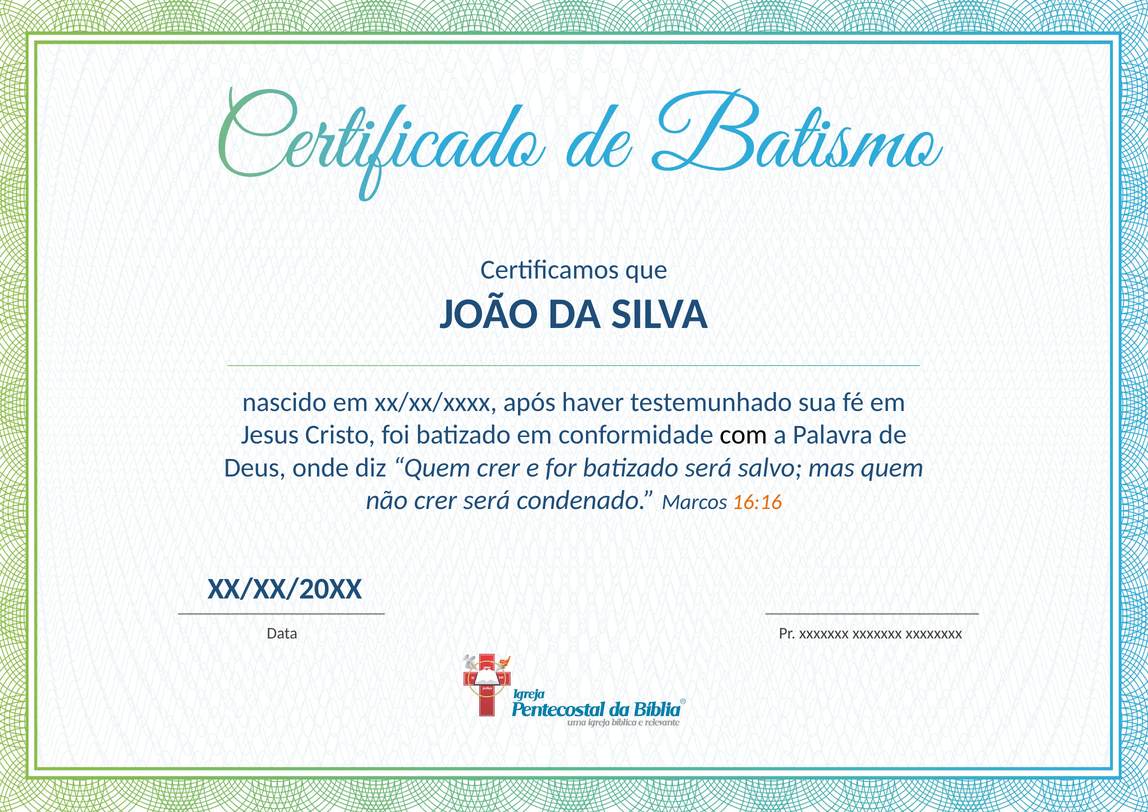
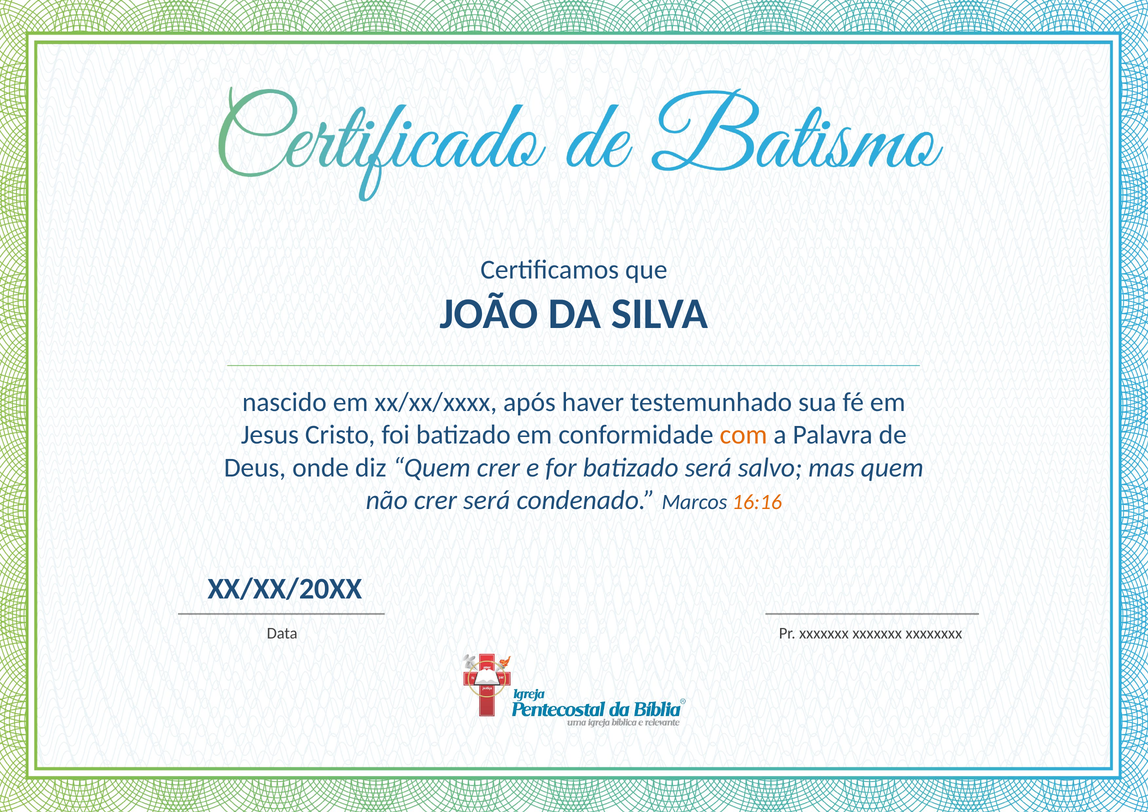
com colour: black -> orange (743, 435)
